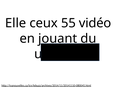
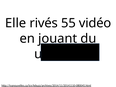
ceux: ceux -> rivés (44, 23)
